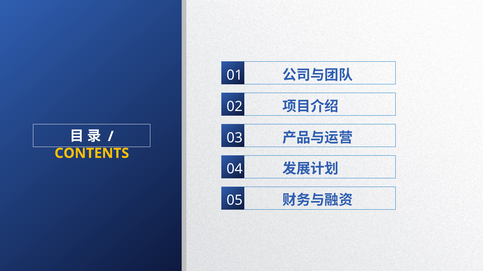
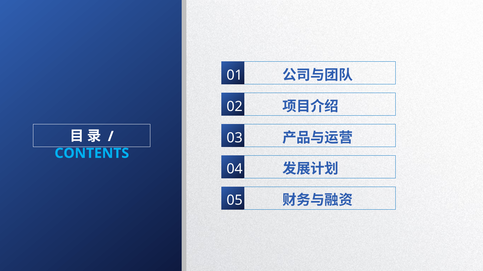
CONTENTS colour: yellow -> light blue (92, 154)
